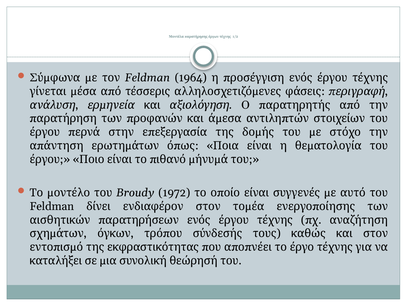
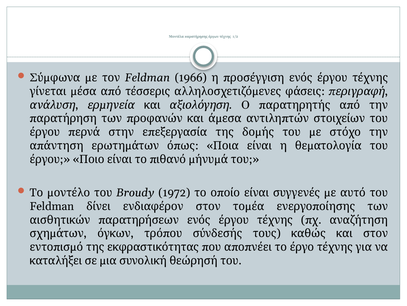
1964: 1964 -> 1966 (191, 78)
